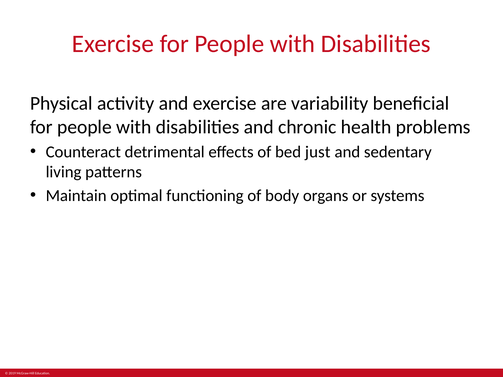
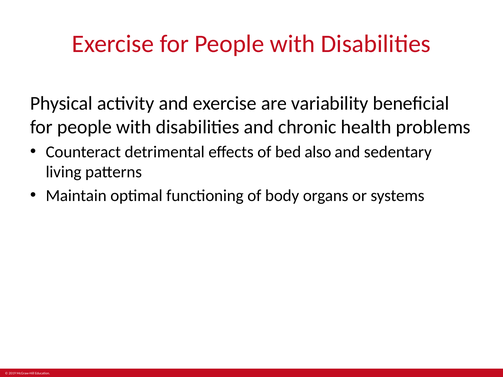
just: just -> also (318, 152)
